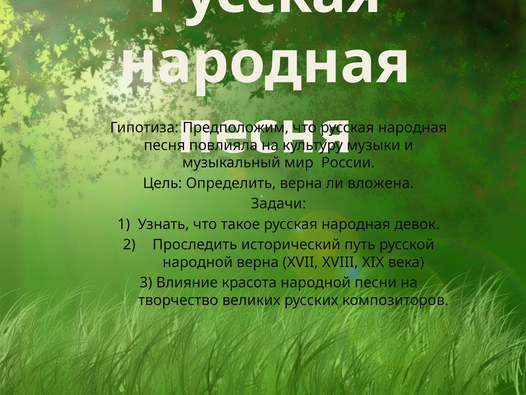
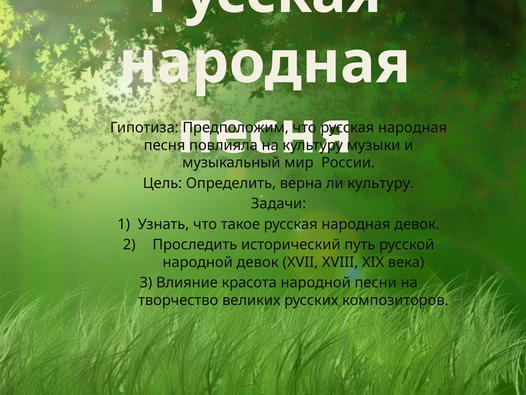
ли вложена: вложена -> культуру (381, 183)
народной верна: верна -> девок (258, 262)
